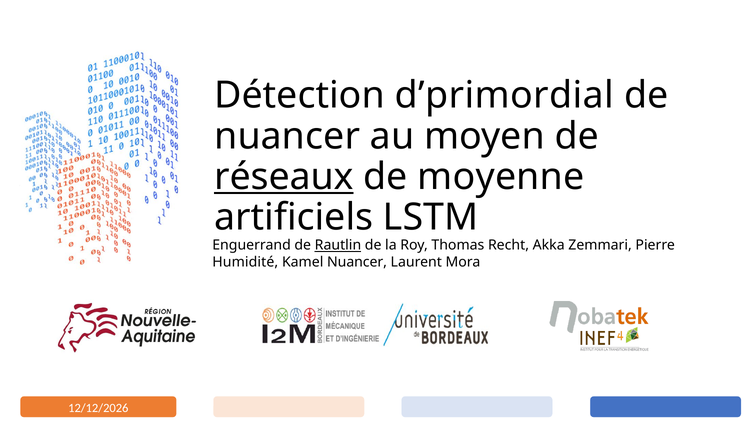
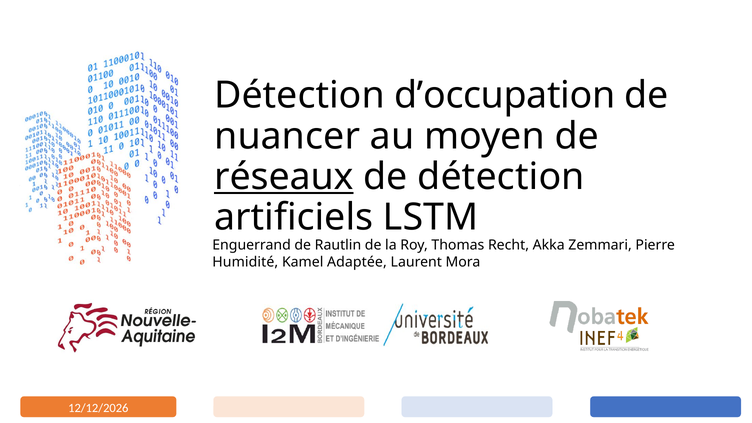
d’primordial: d’primordial -> d’occupation (505, 96)
de moyenne: moyenne -> détection (501, 177)
Rautlin underline: present -> none (338, 245)
Kamel Nuancer: Nuancer -> Adaptée (357, 262)
